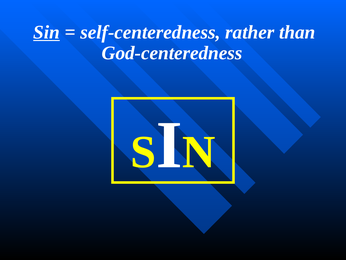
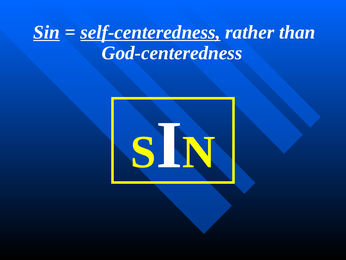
self-centeredness underline: none -> present (150, 32)
